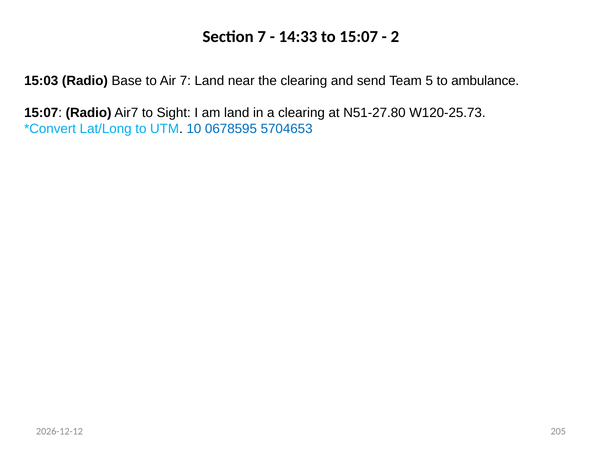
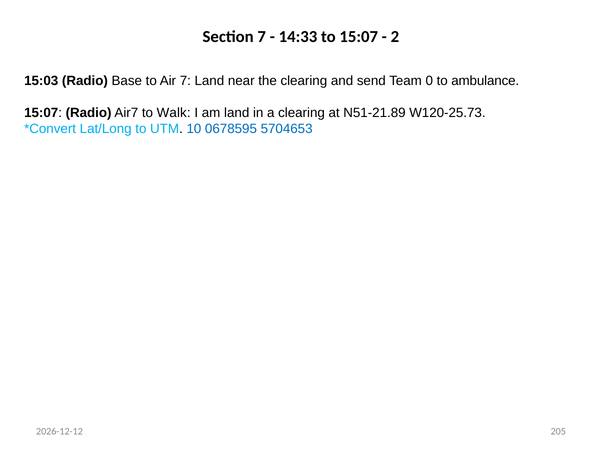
5: 5 -> 0 (429, 81)
Sight: Sight -> Walk (174, 113)
N51-27.80: N51-27.80 -> N51-21.89 (374, 113)
